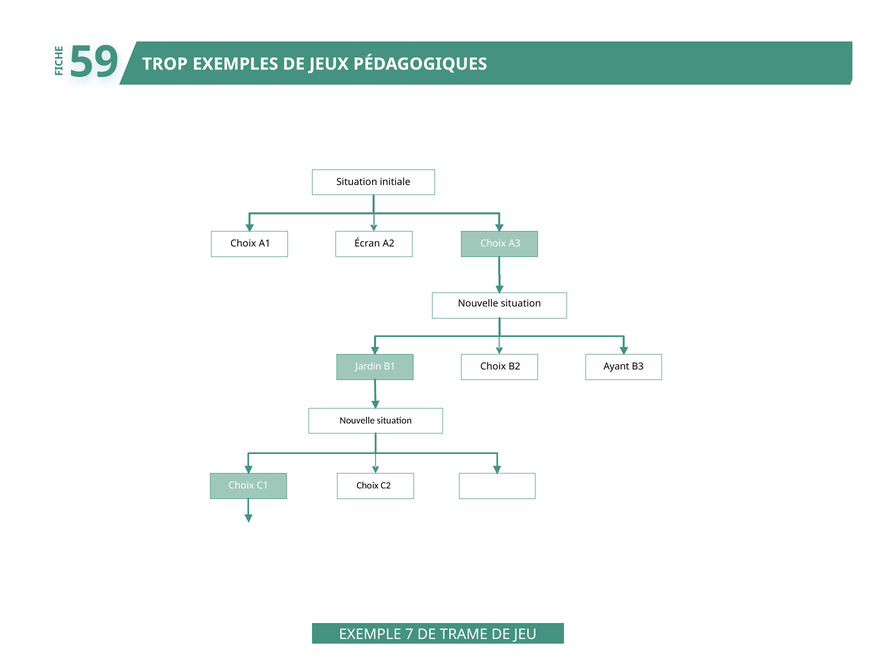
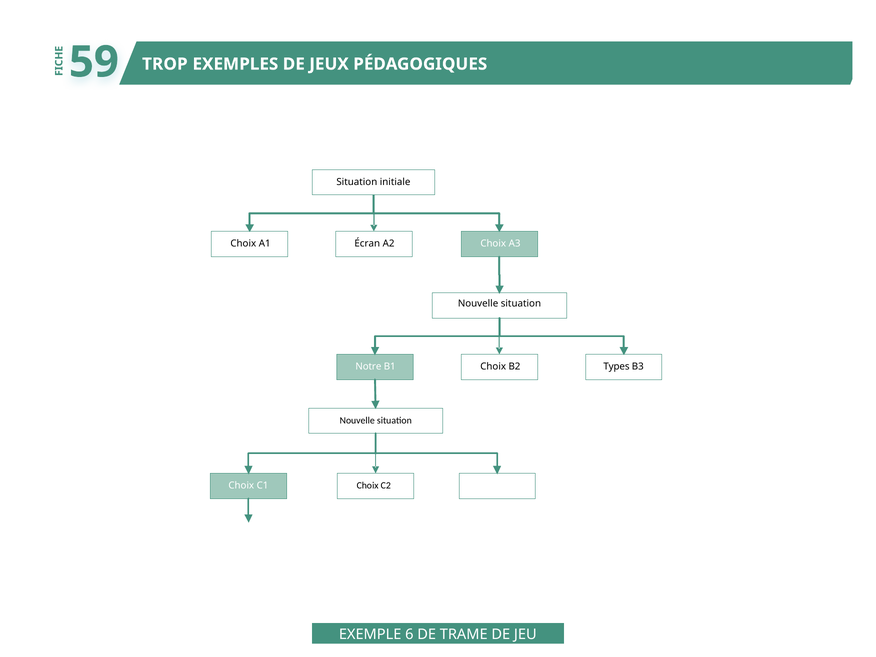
Jardin: Jardin -> Notre (368, 367)
Ayant: Ayant -> Types (616, 367)
7: 7 -> 6 (409, 634)
